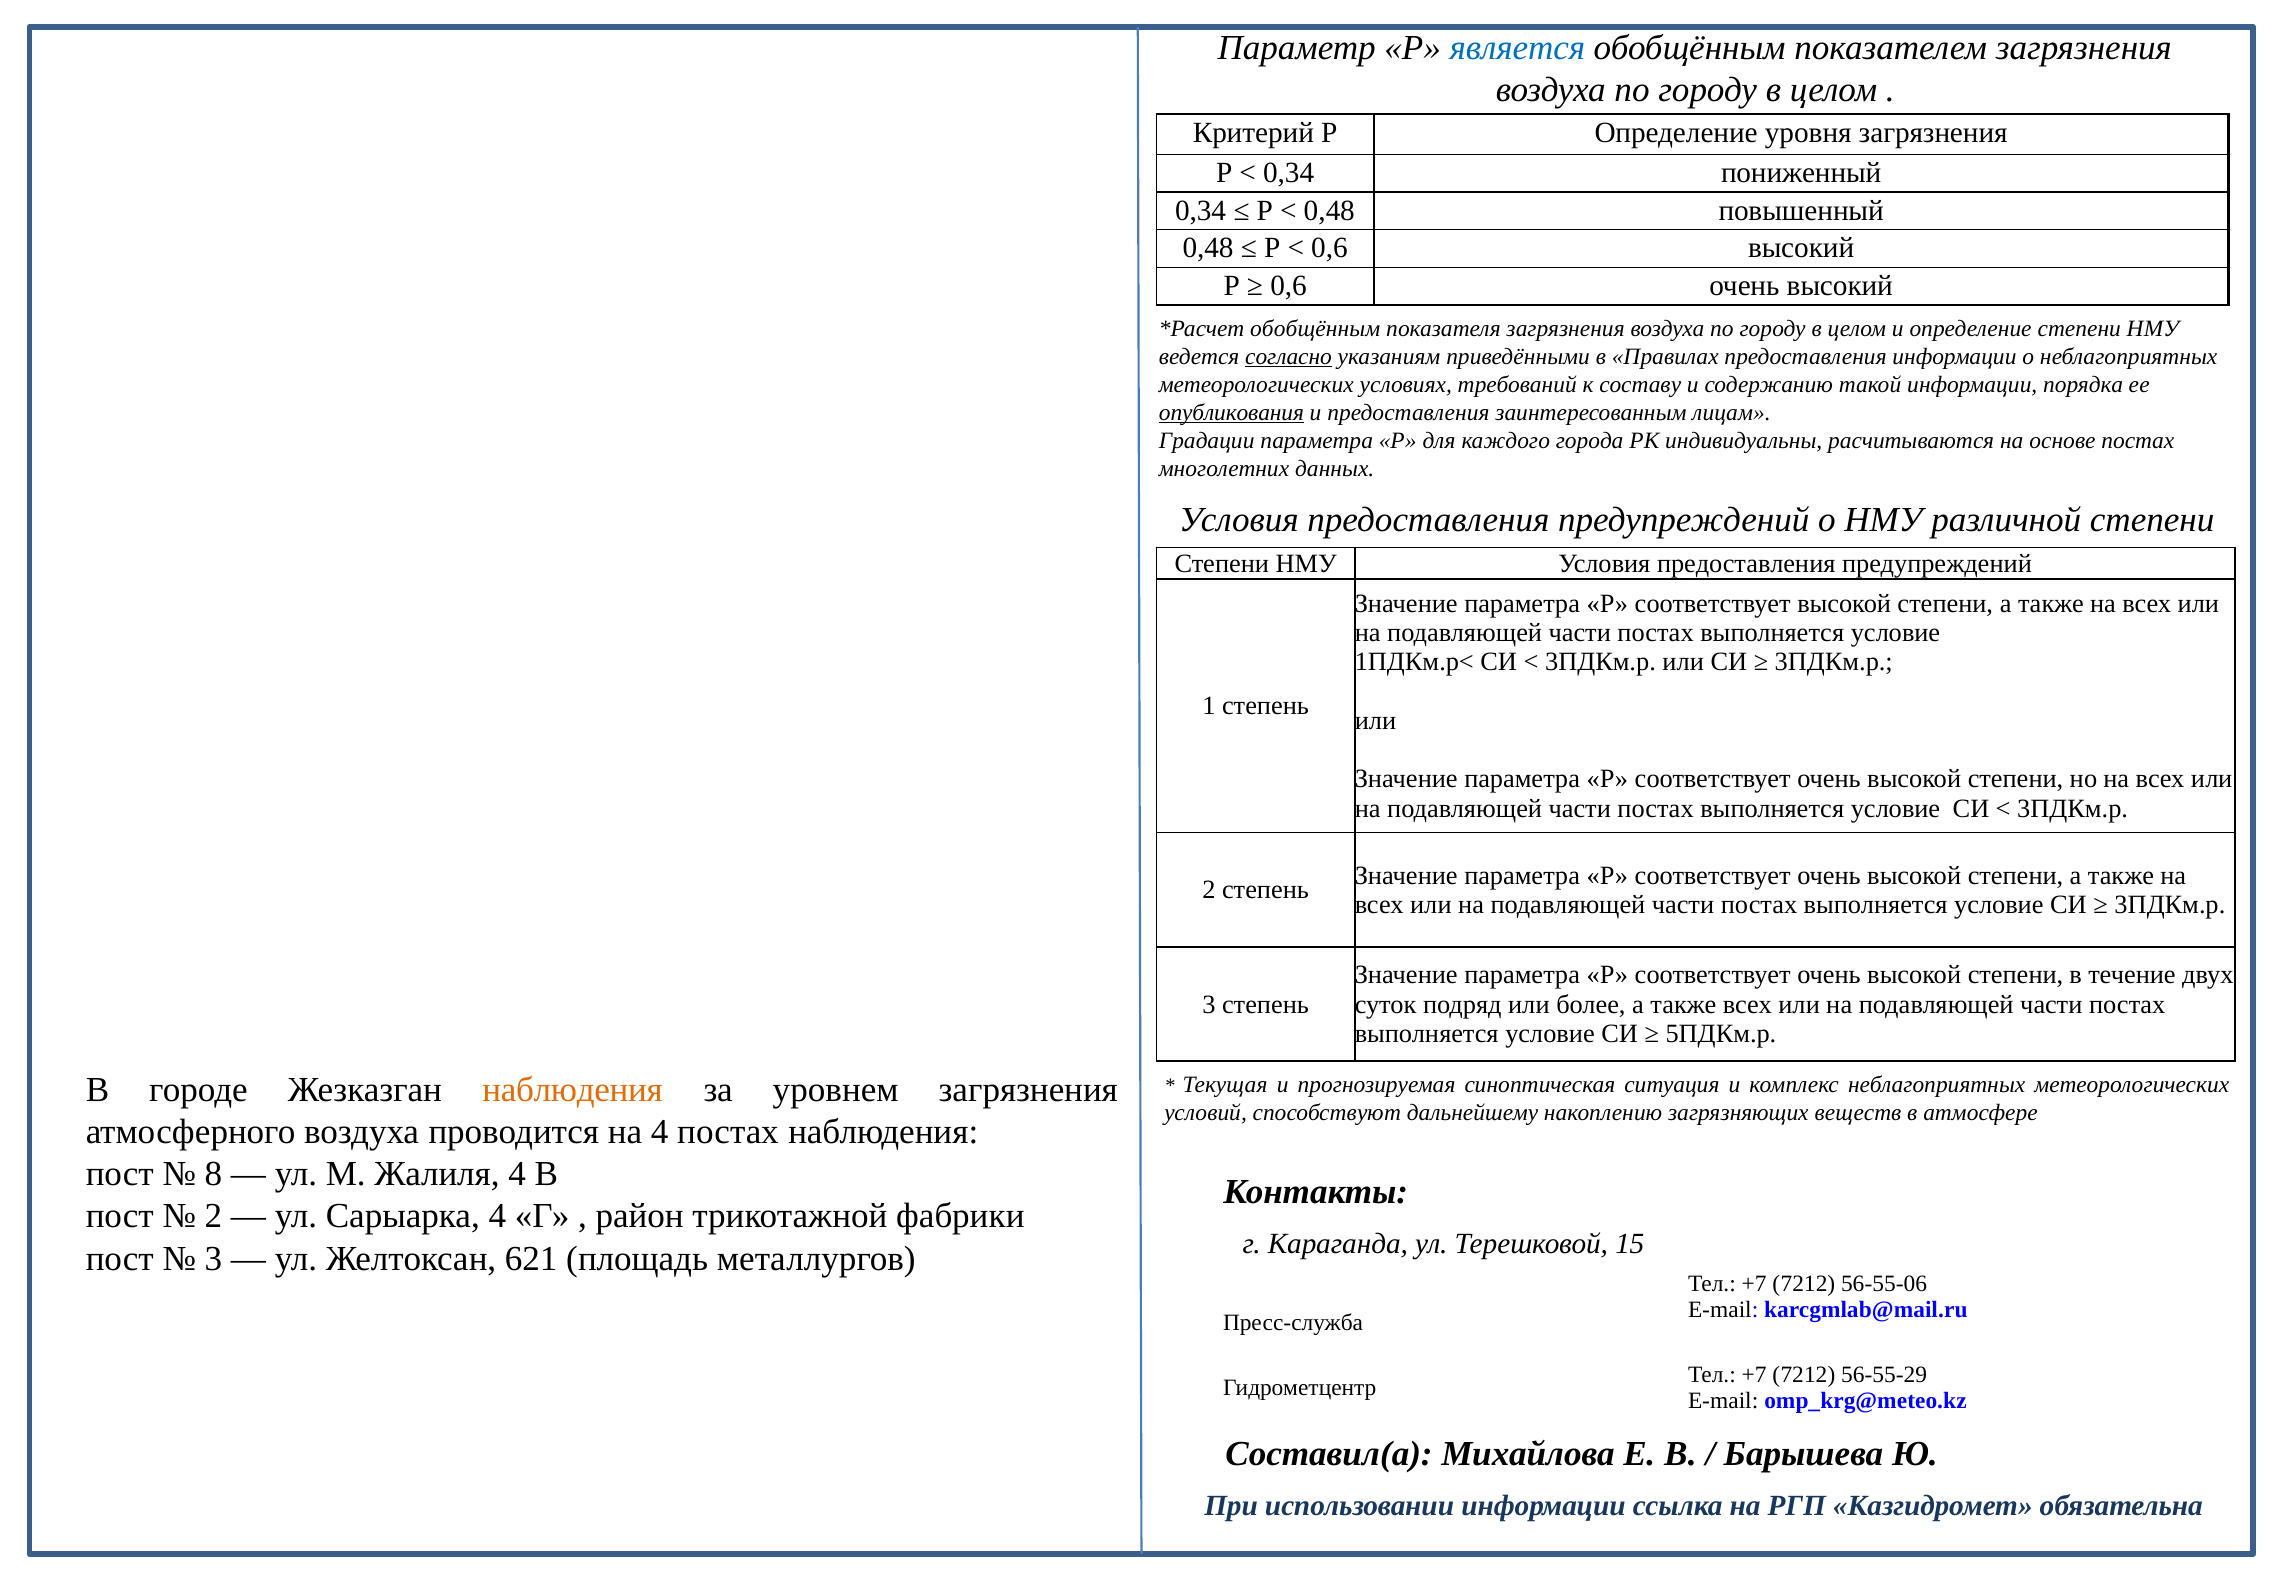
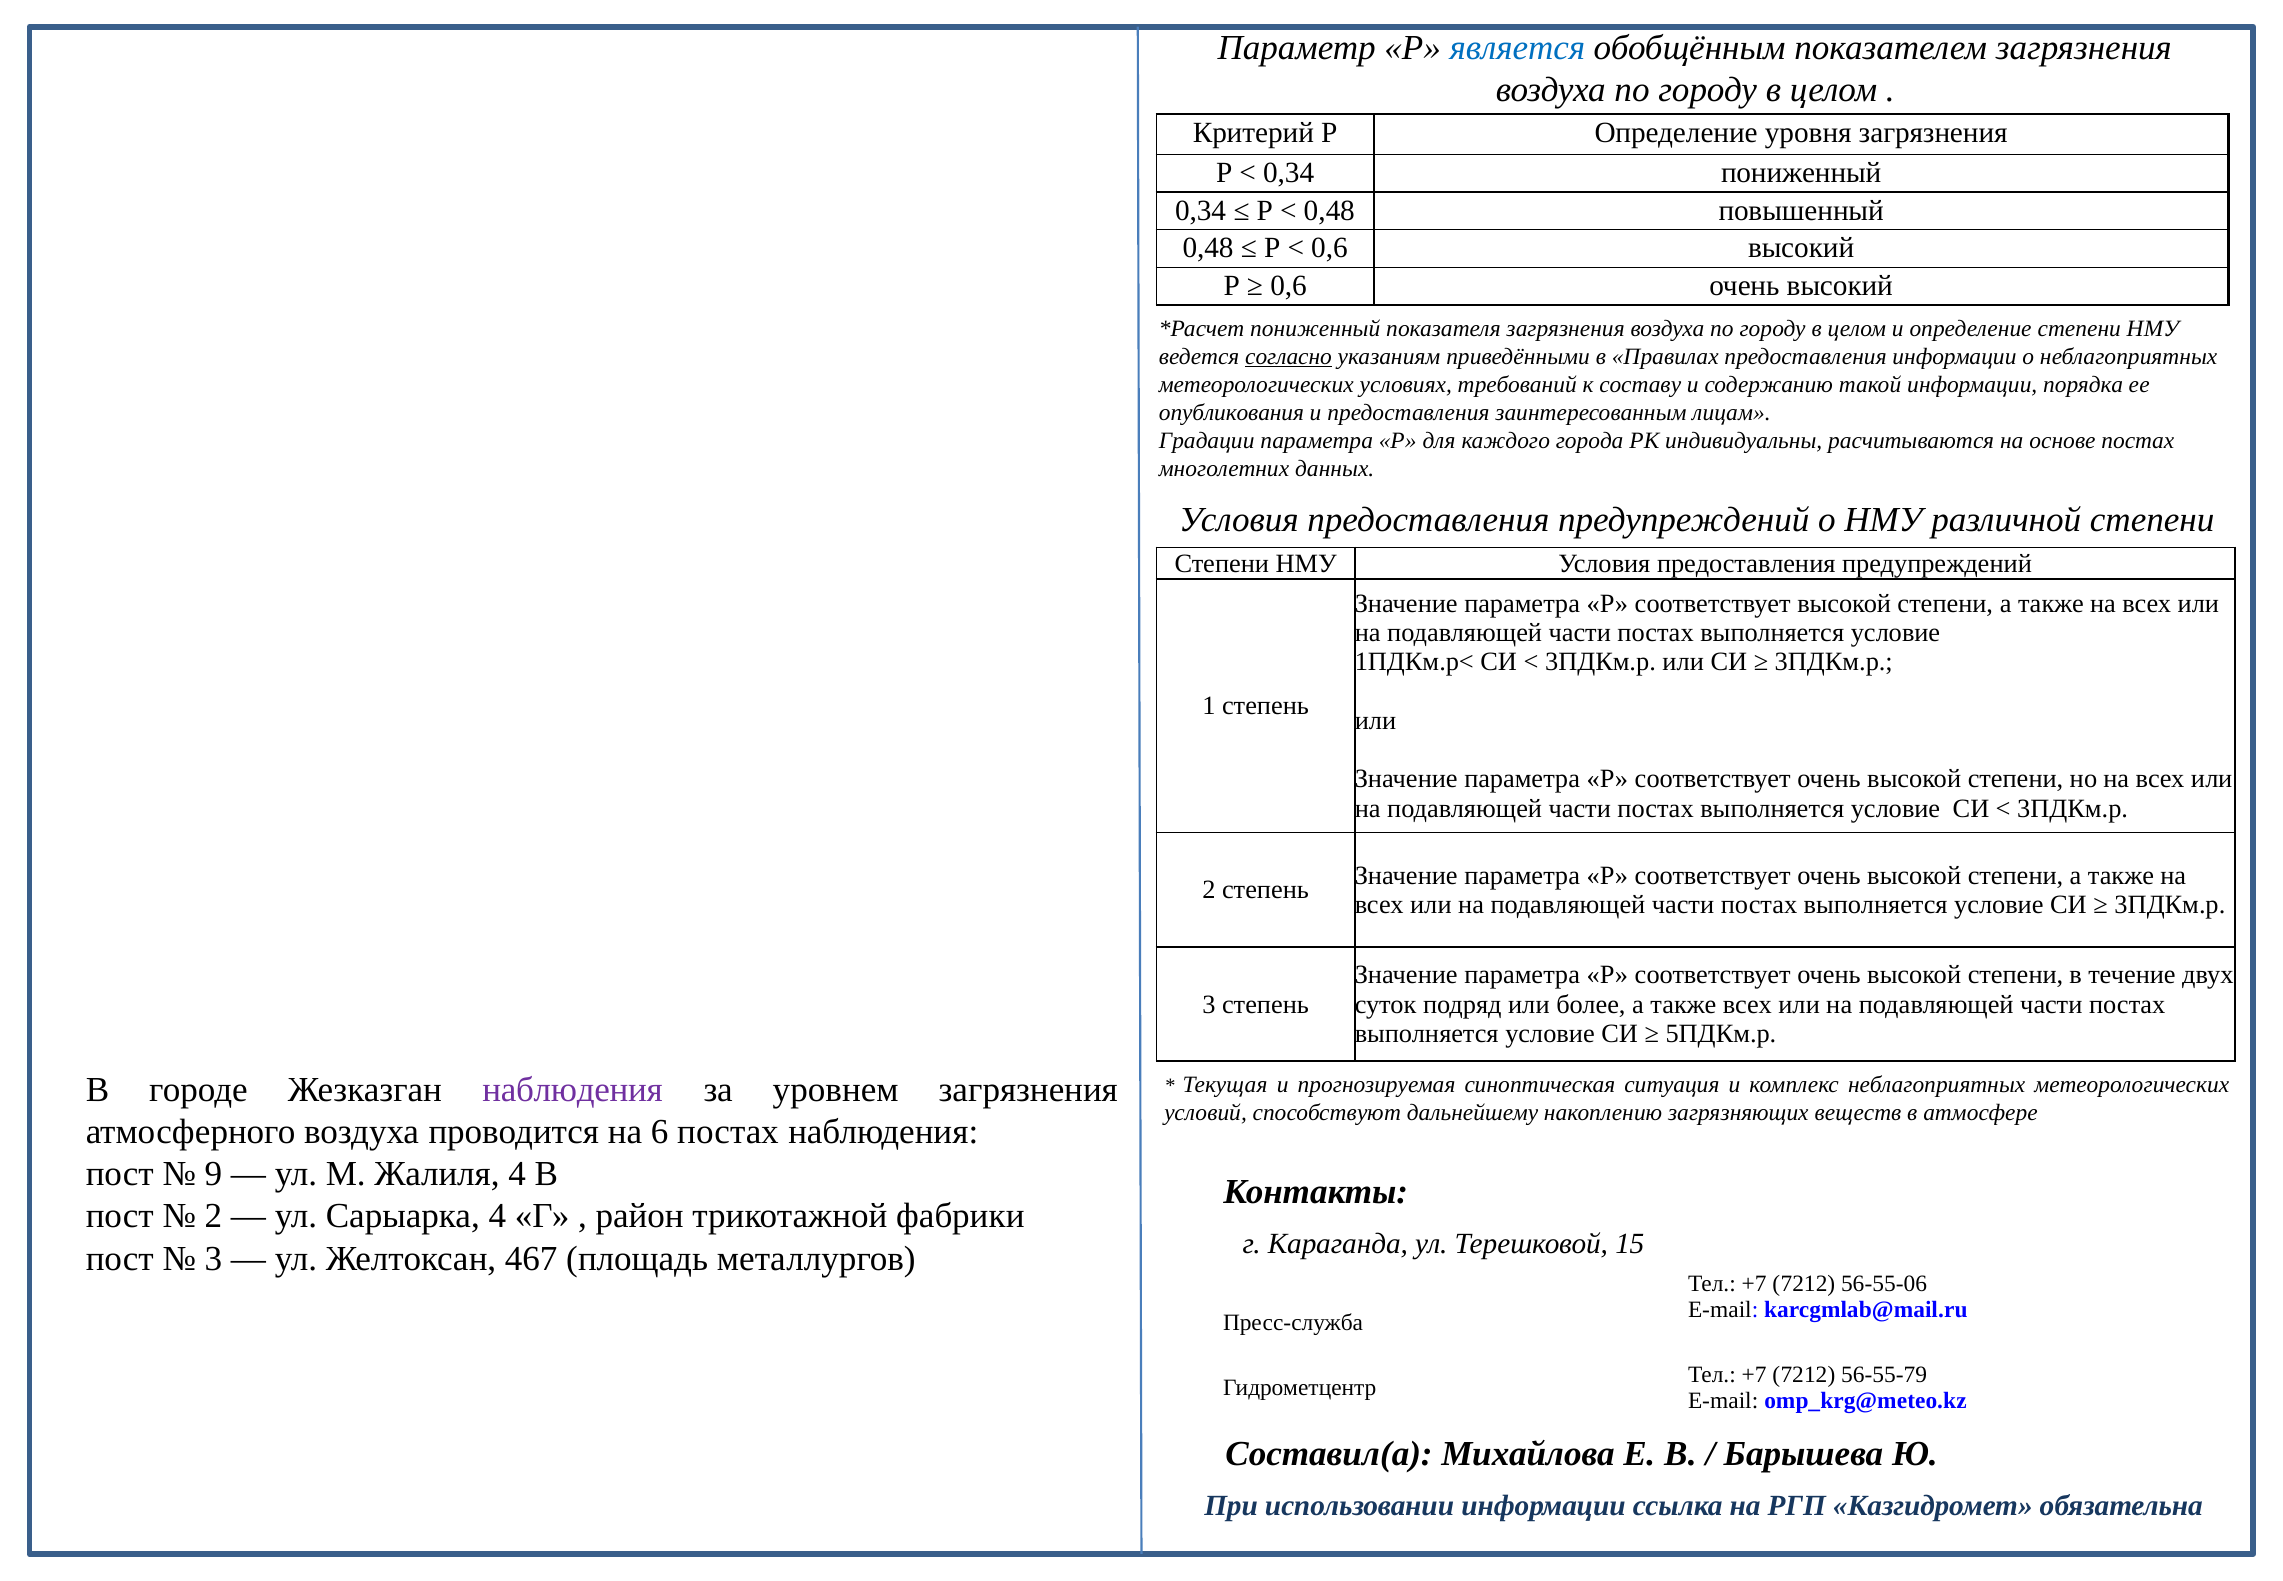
обобщённым: обобщённым -> пониженный (1315, 328)
опубликования underline: present -> none (1231, 413)
наблюдения colour: orange -> purple (572, 1090)
на 4: 4 -> 6 (660, 1132)
8: 8 -> 9 (213, 1174)
621: 621 -> 467 (531, 1258)
56-55-29: 56-55-29 -> 56-55-79 (1884, 1375)
